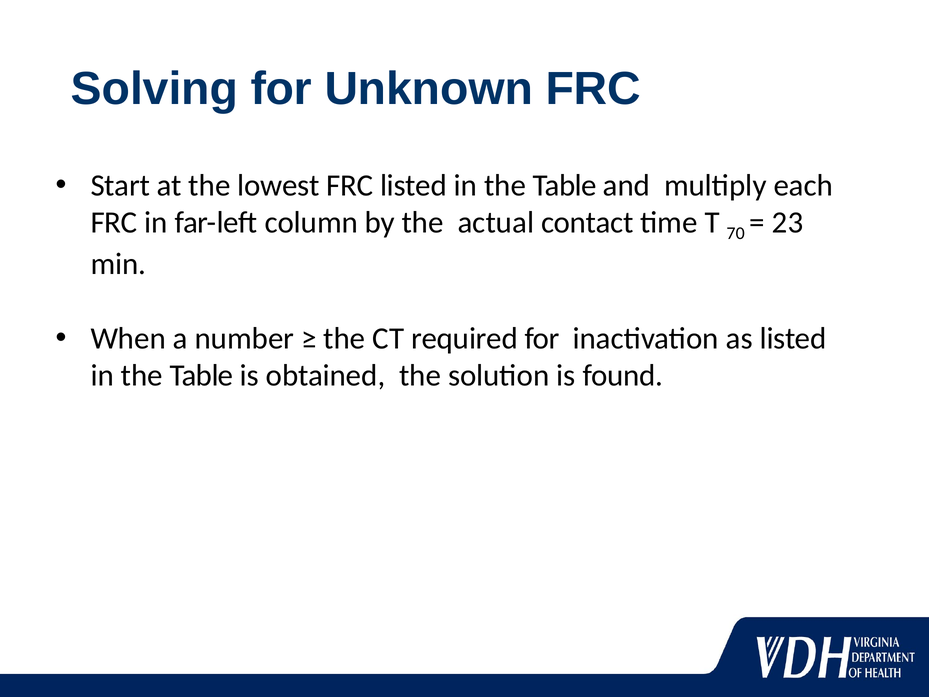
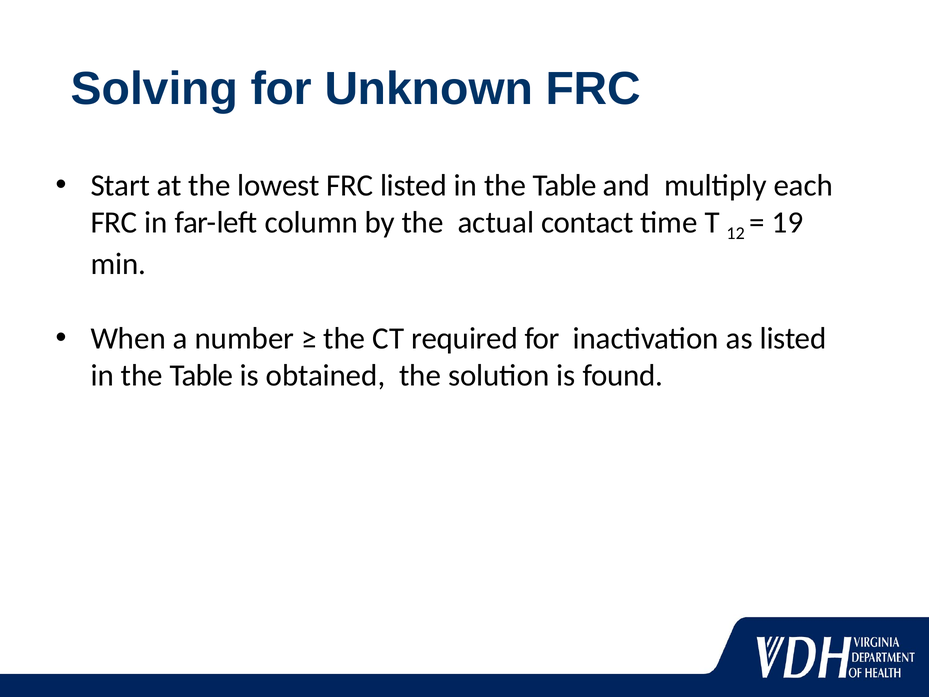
70: 70 -> 12 (736, 233)
23: 23 -> 19 (788, 223)
